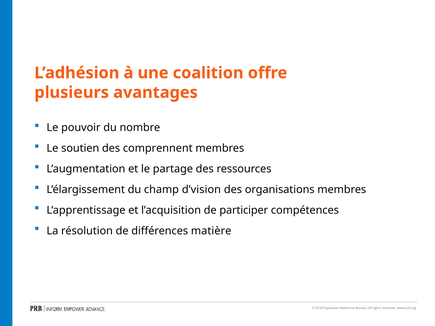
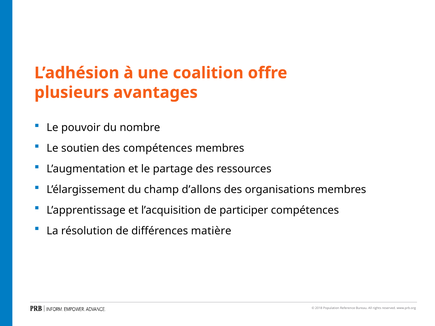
des comprennent: comprennent -> compétences (158, 148)
d’vision: d’vision -> d’allons (201, 190)
